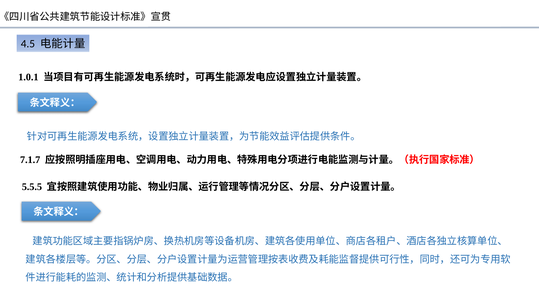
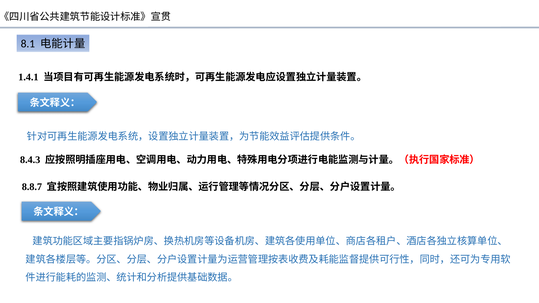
4.5: 4.5 -> 8.1 (28, 44)
1.0.1: 1.0.1 -> 1.4.1 (28, 77)
7.1.7: 7.1.7 -> 8.4.3 (30, 160)
5.5.5: 5.5.5 -> 8.8.7 (32, 187)
